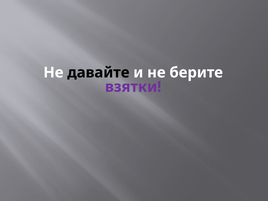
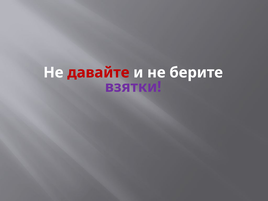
давайте colour: black -> red (98, 73)
